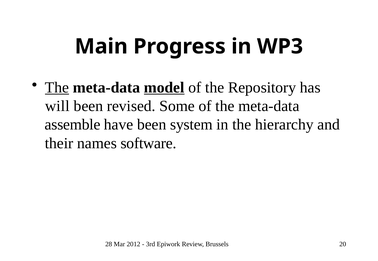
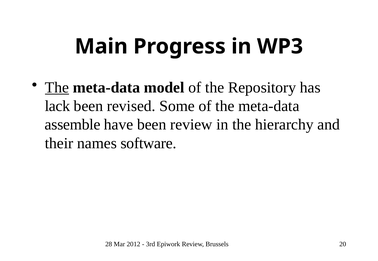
model underline: present -> none (164, 88)
will: will -> lack (57, 106)
been system: system -> review (191, 125)
